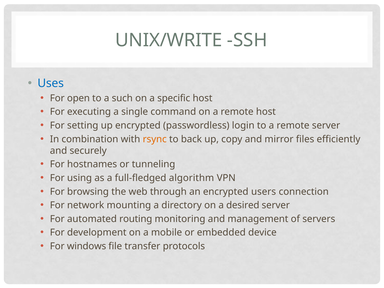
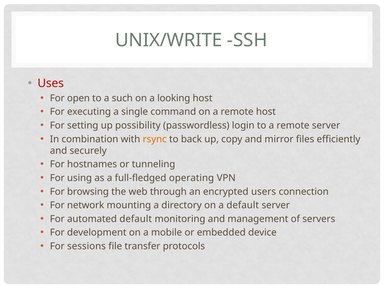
Uses colour: blue -> red (51, 83)
specific: specific -> looking (174, 98)
up encrypted: encrypted -> possibility (138, 125)
algorithm: algorithm -> operating (191, 178)
a desired: desired -> default (243, 205)
automated routing: routing -> default (136, 219)
windows: windows -> sessions (86, 246)
